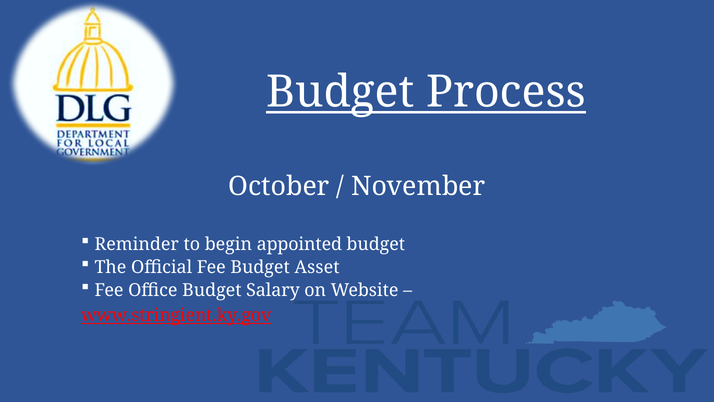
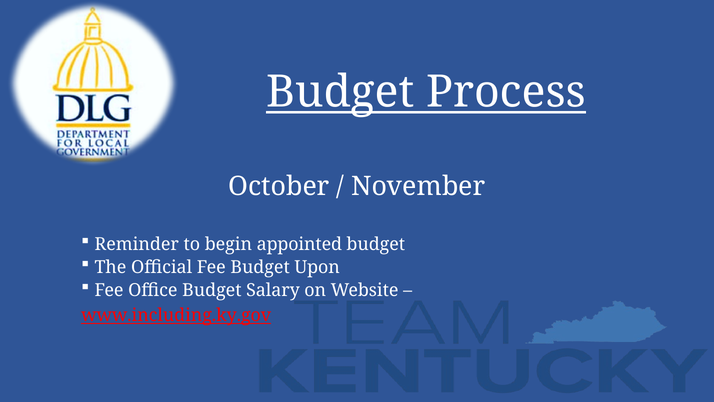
Asset: Asset -> Upon (317, 267)
www.stringient.ky.gov: www.stringient.ky.gov -> www.including.ky.gov (176, 315)
